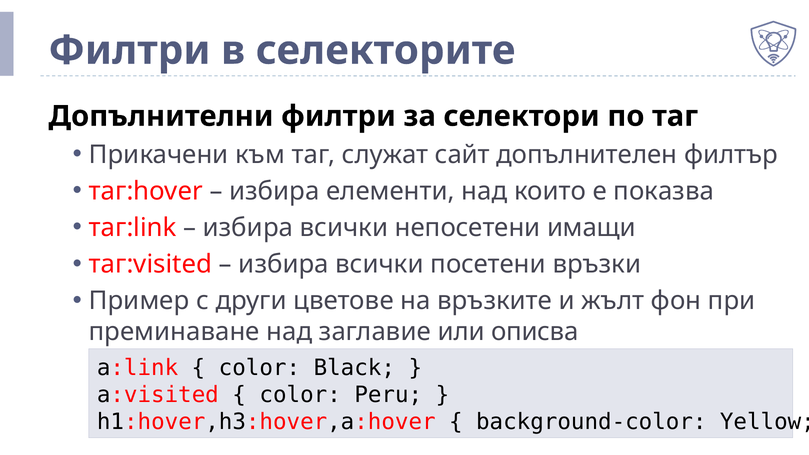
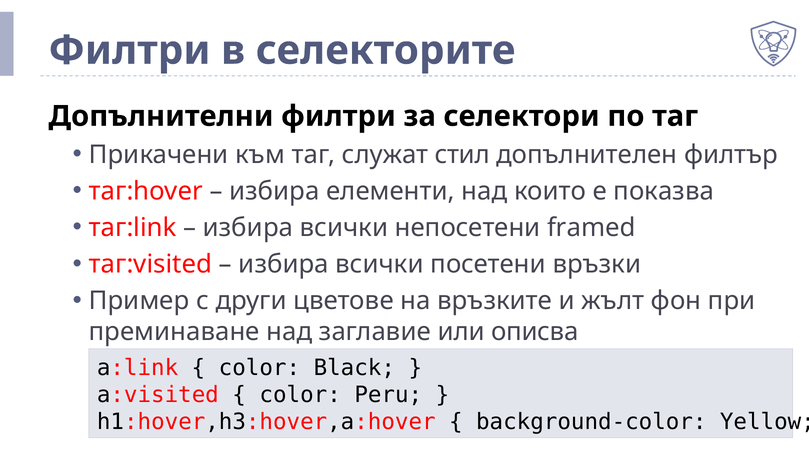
сайт: сайт -> стил (462, 155)
имащи: имащи -> framed (591, 228)
